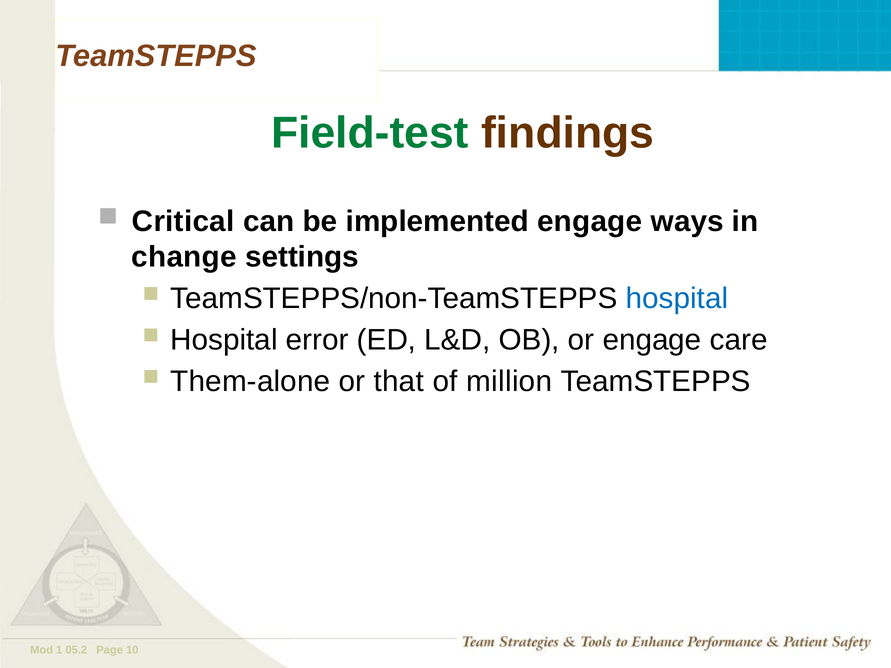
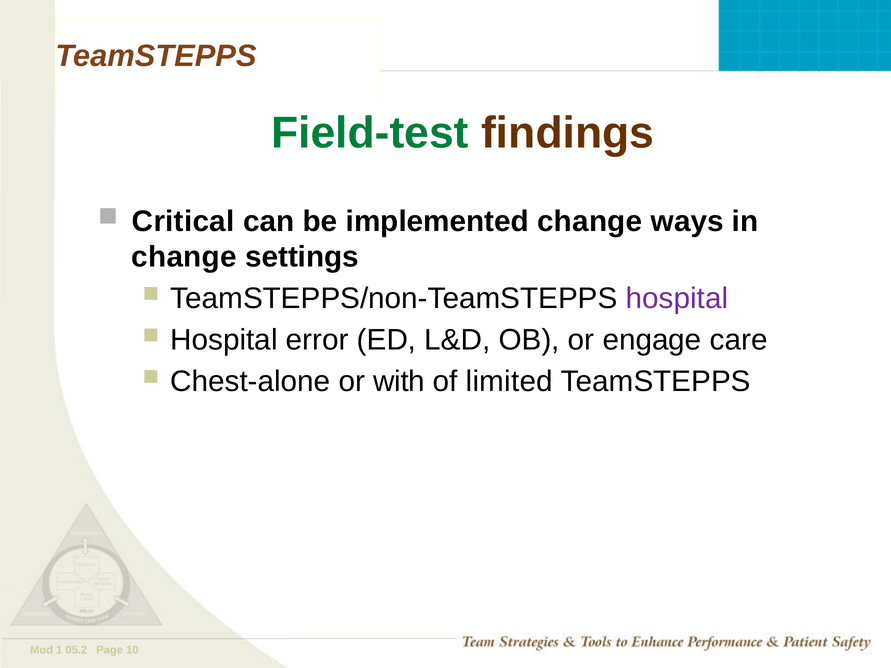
implemented engage: engage -> change (590, 221)
hospital colour: blue -> purple (677, 299)
Them-alone: Them-alone -> Chest-alone (250, 382)
that: that -> with (399, 382)
million: million -> limited (509, 382)
